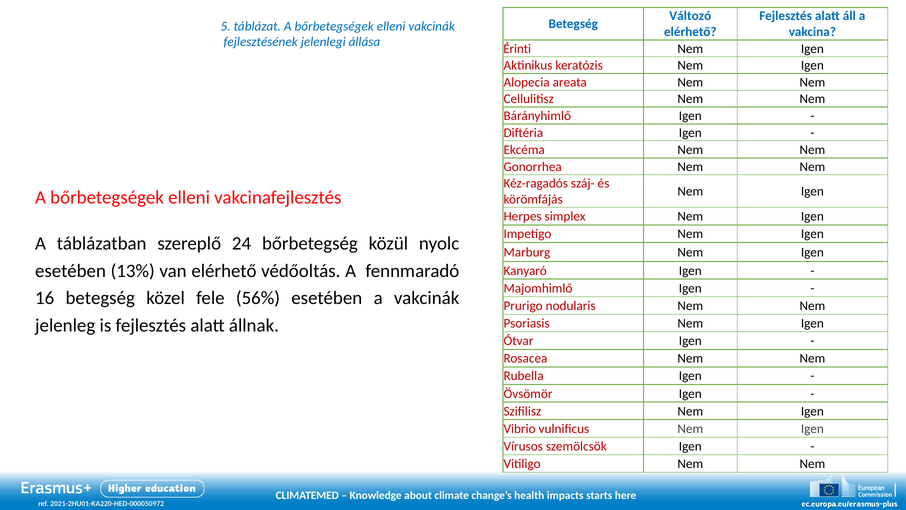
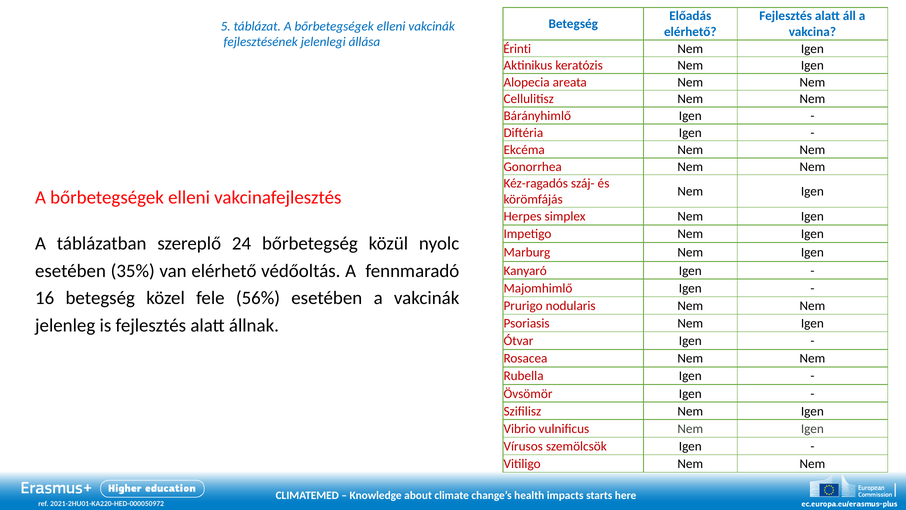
Változó: Változó -> Előadás (690, 16)
13%: 13% -> 35% (133, 271)
